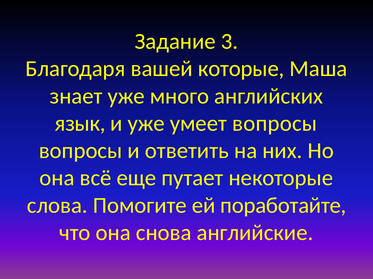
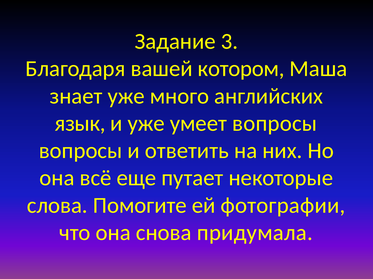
которые: которые -> котором (241, 69)
поработайте: поработайте -> фотографии (283, 206)
английские: английские -> придумала (255, 233)
